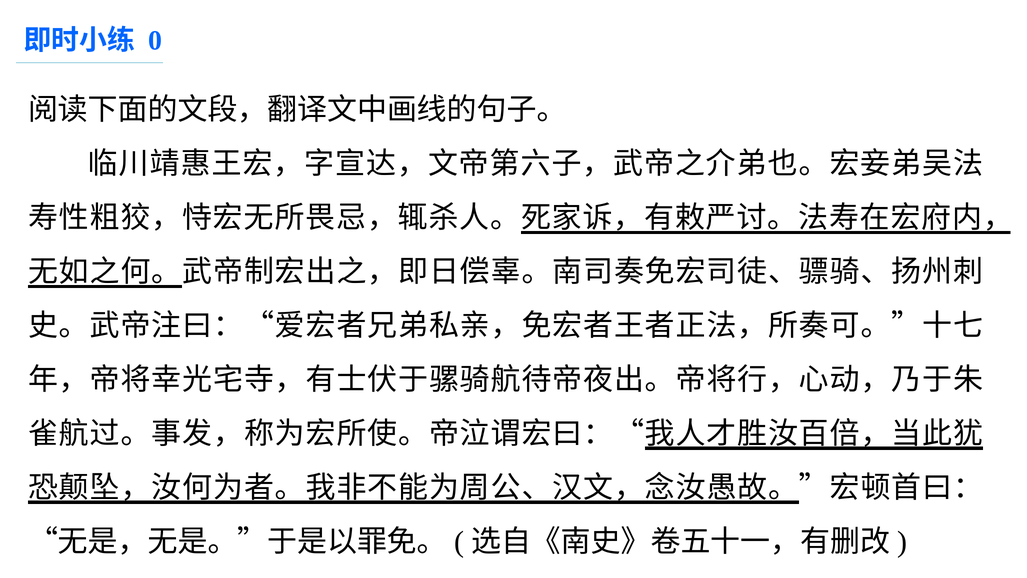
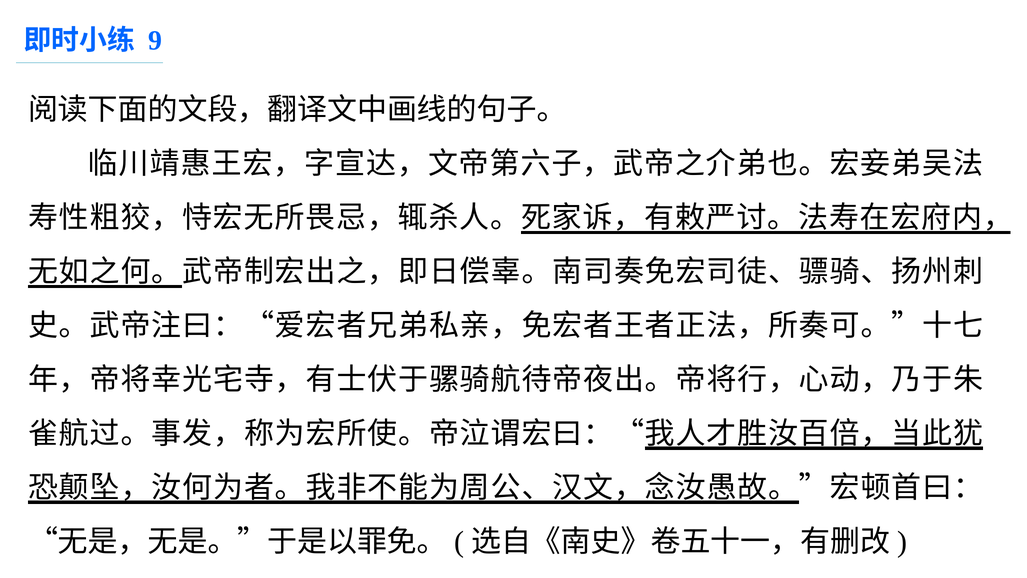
0: 0 -> 9 (155, 40)
